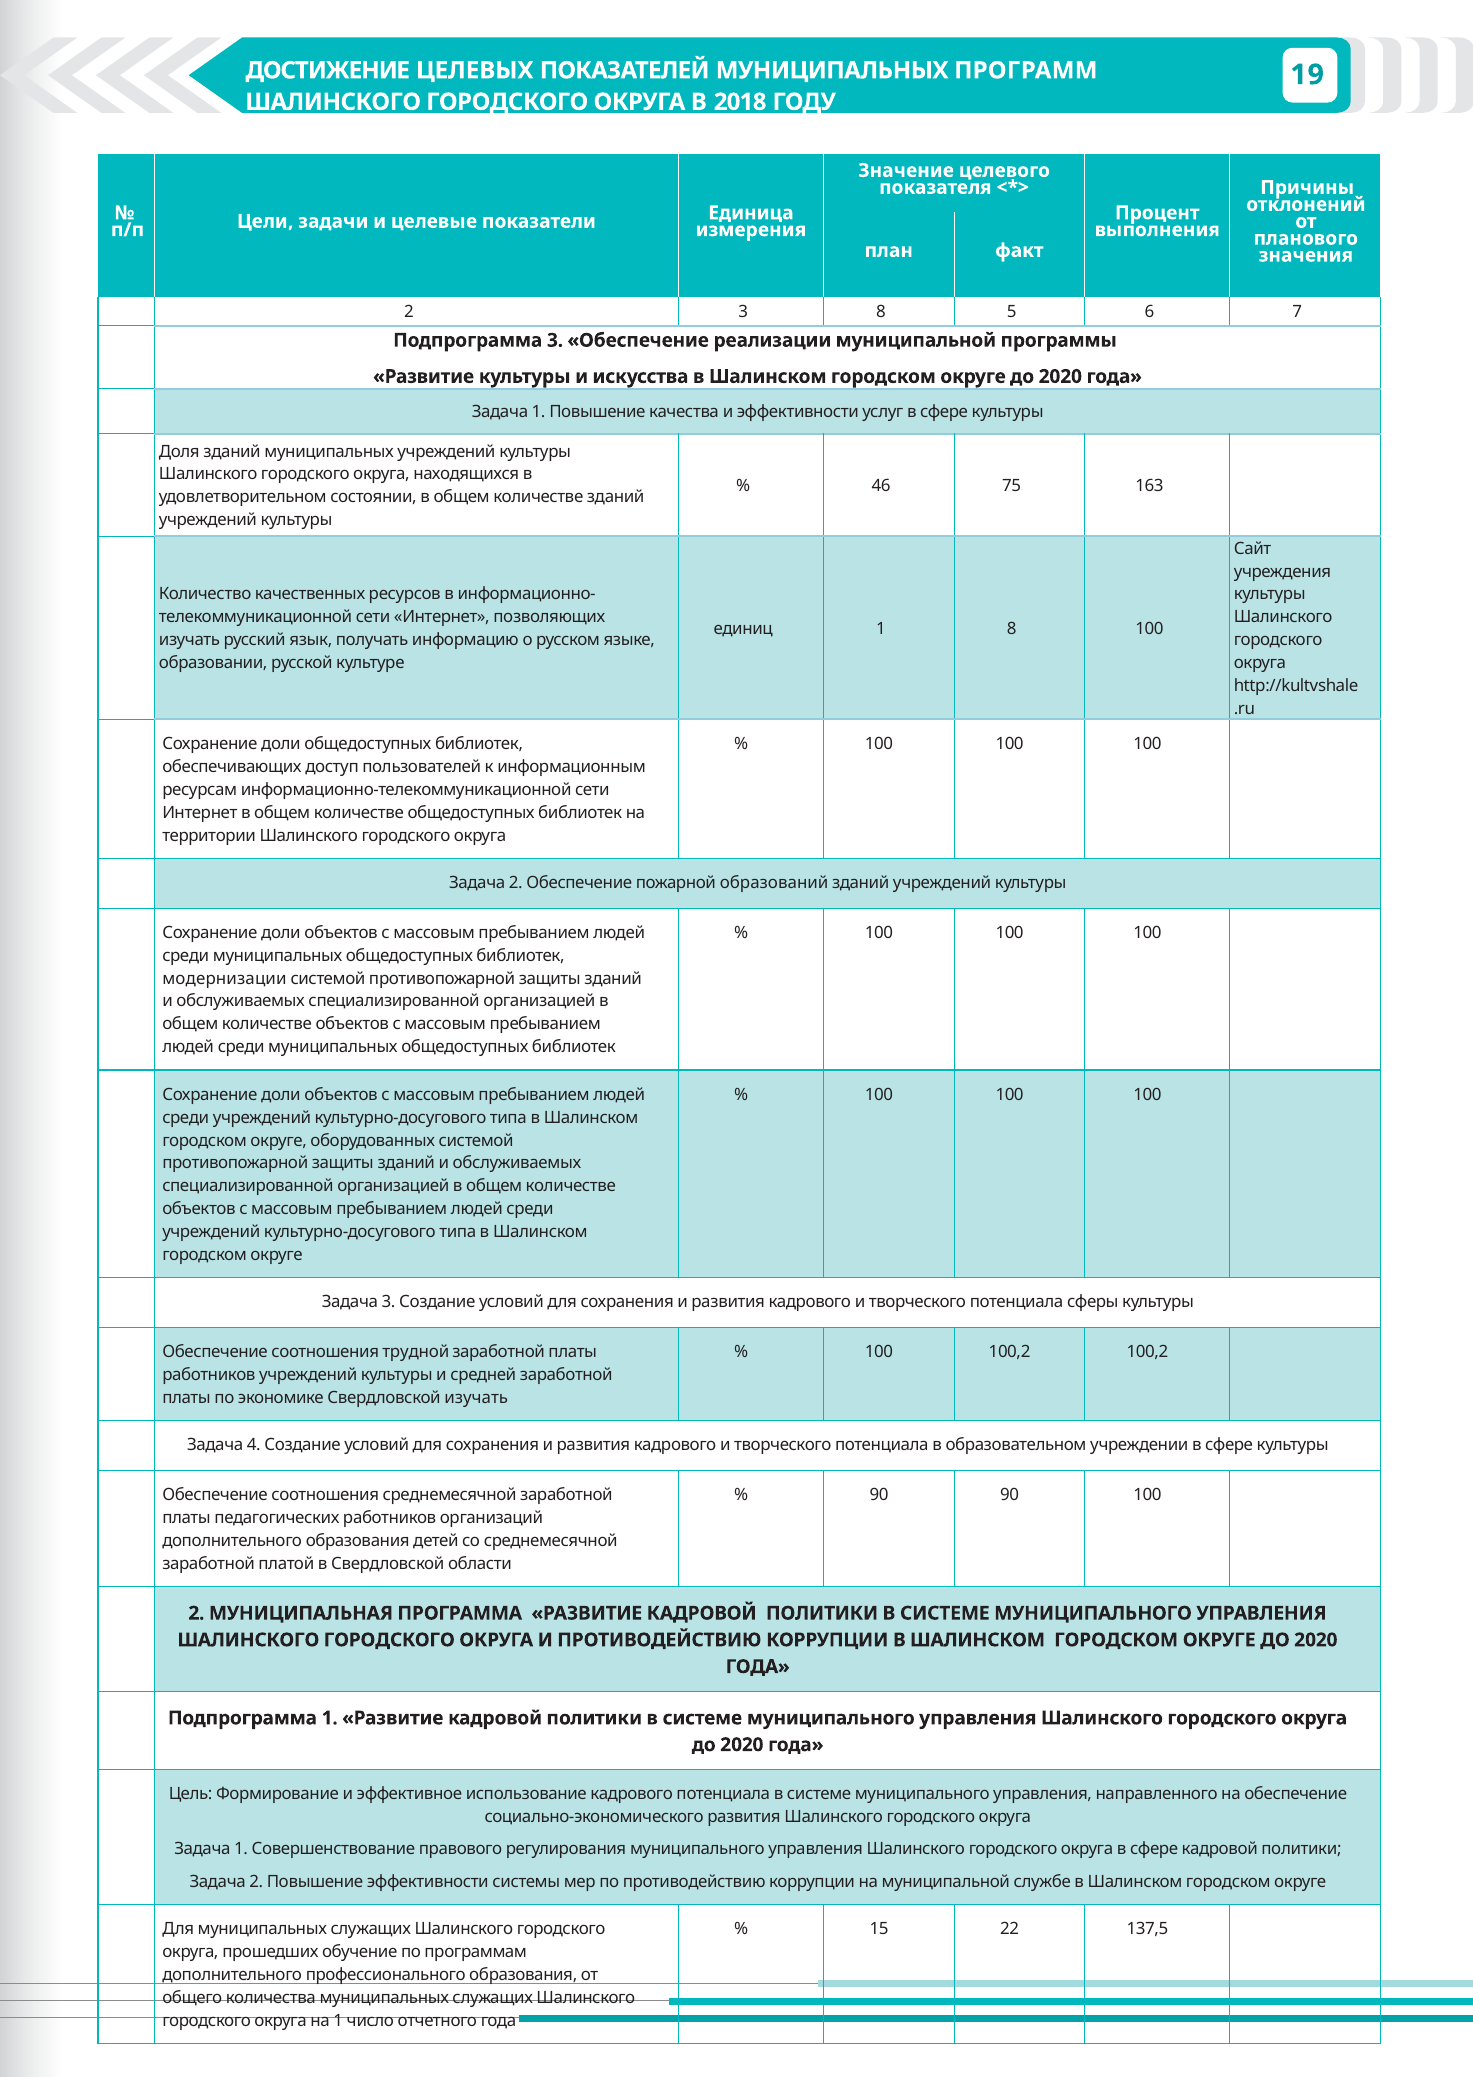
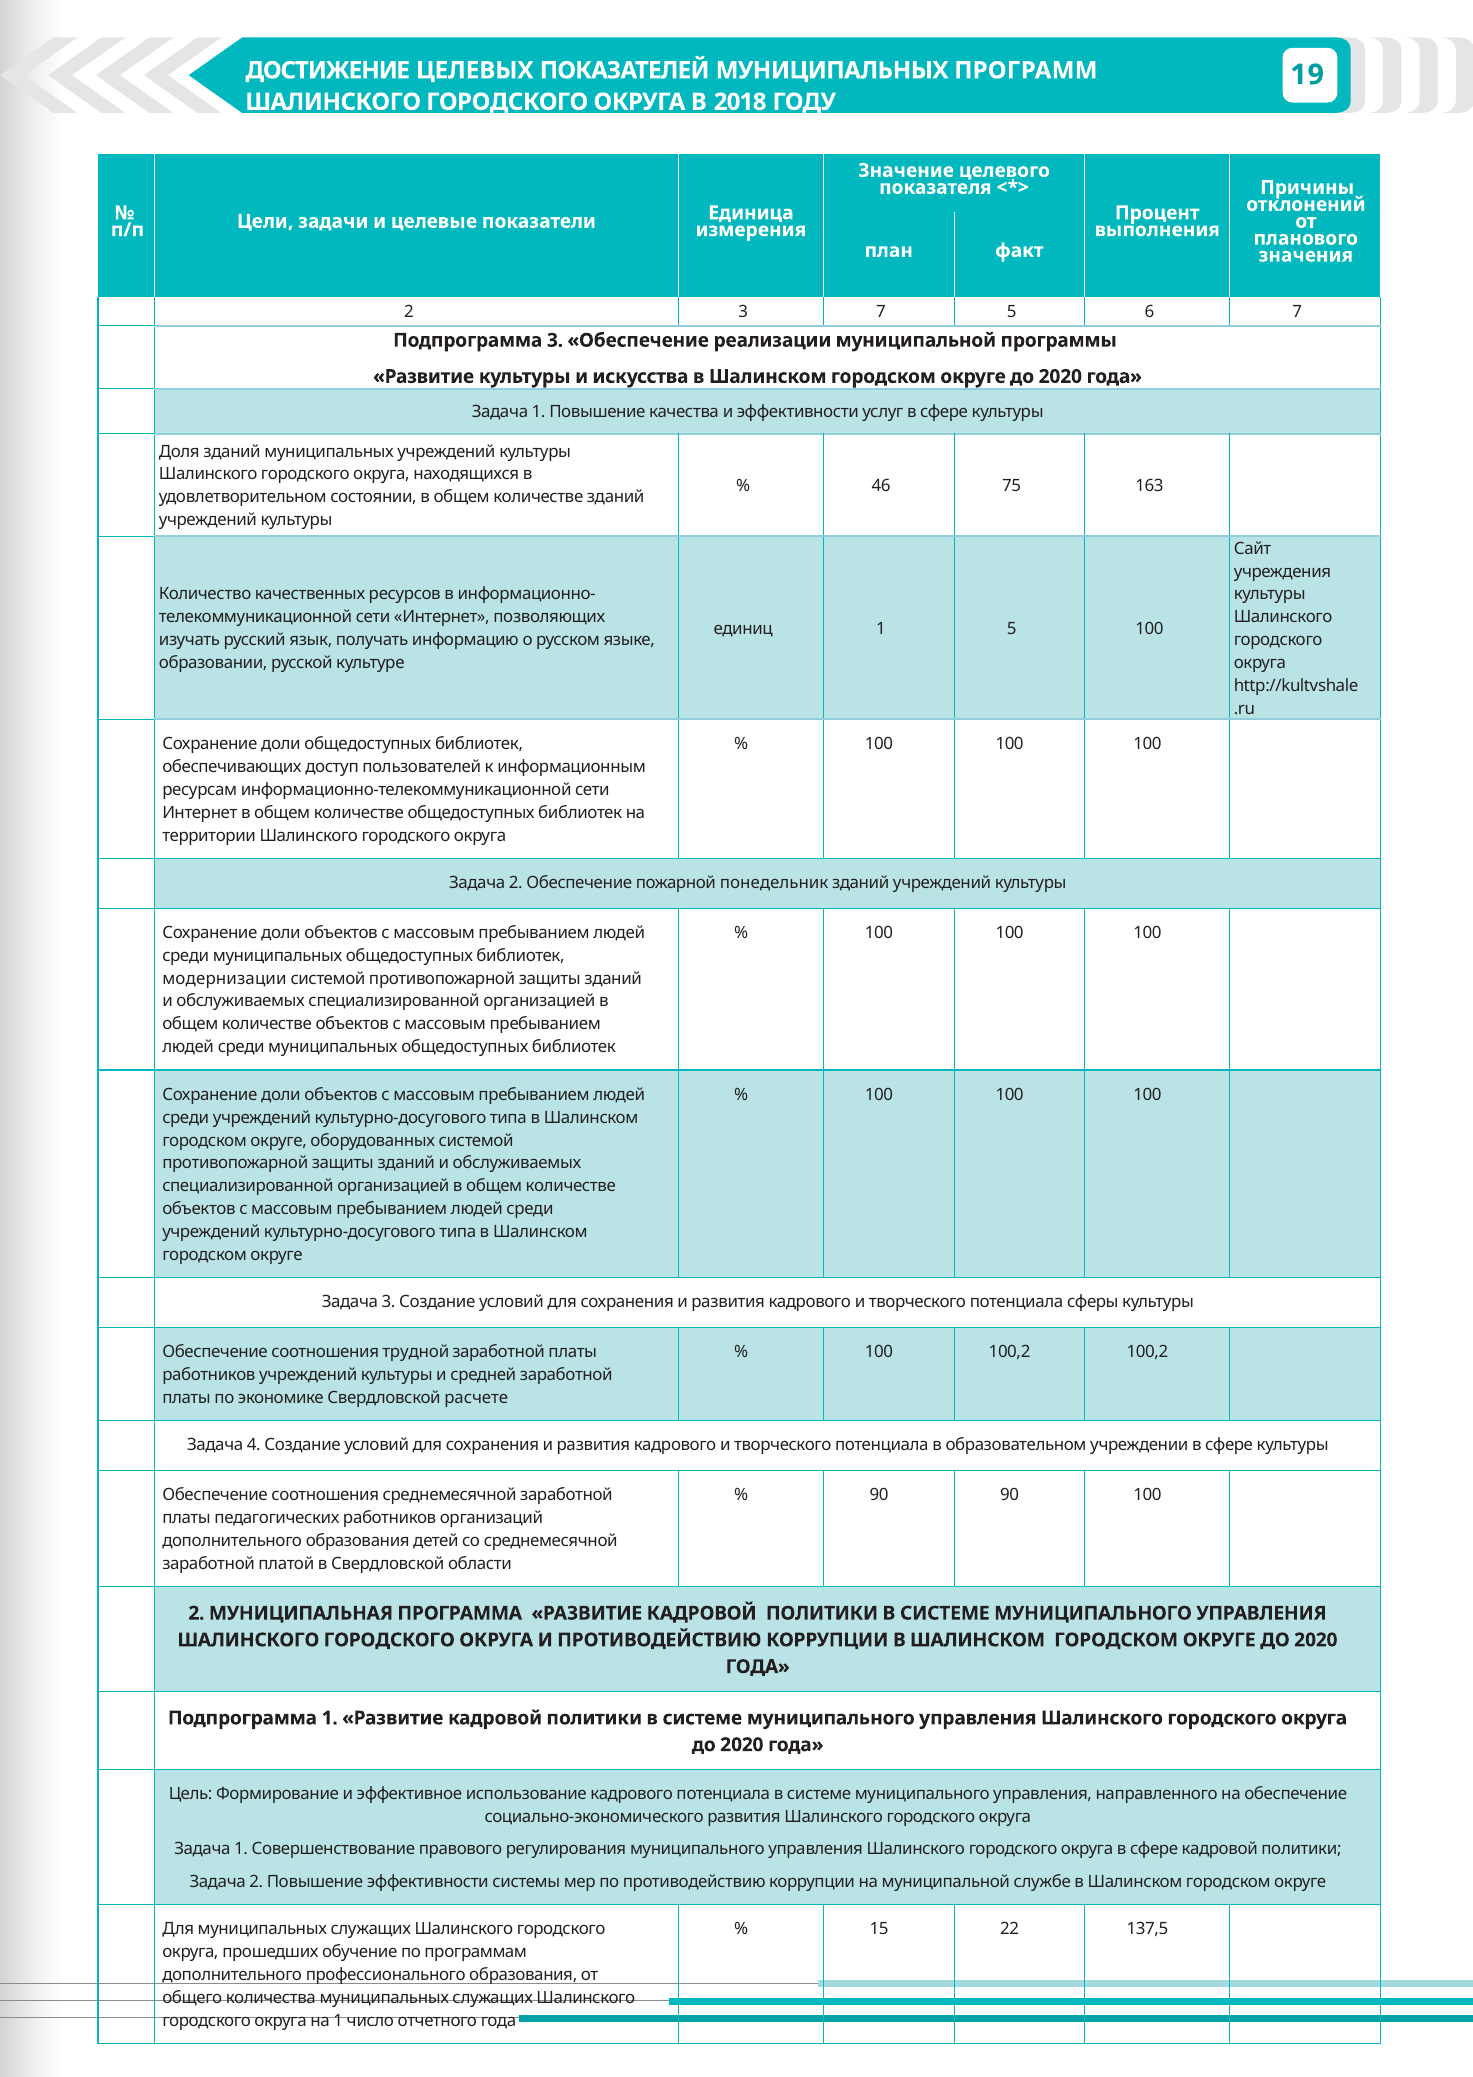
3 8: 8 -> 7 (881, 312)
1 8: 8 -> 5 (1012, 629)
образований: образований -> понедельник (774, 883)
Свердловской изучать: изучать -> расчете (476, 1398)
